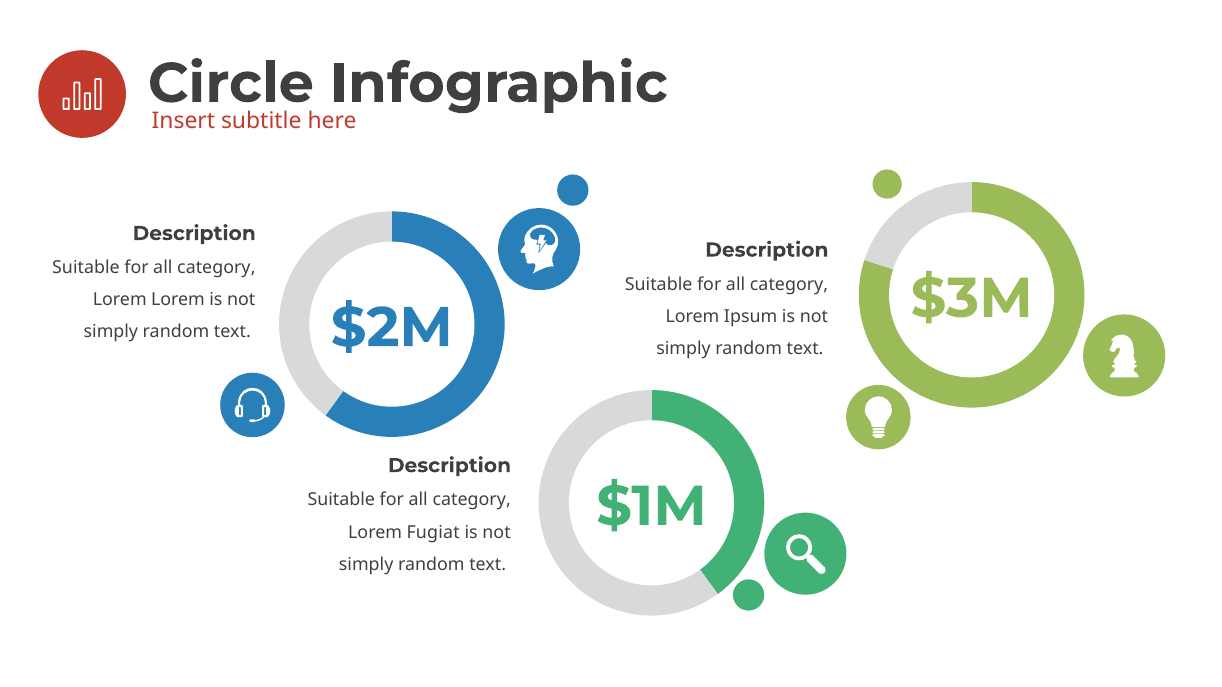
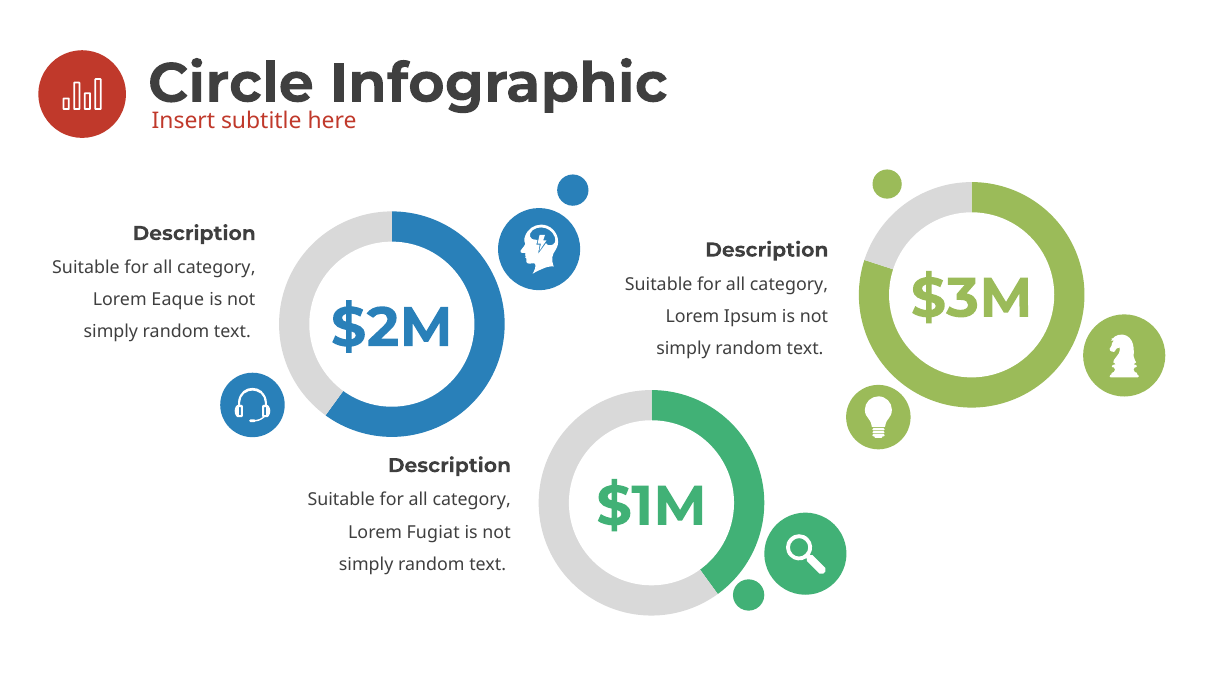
Lorem Lorem: Lorem -> Eaque (178, 300)
